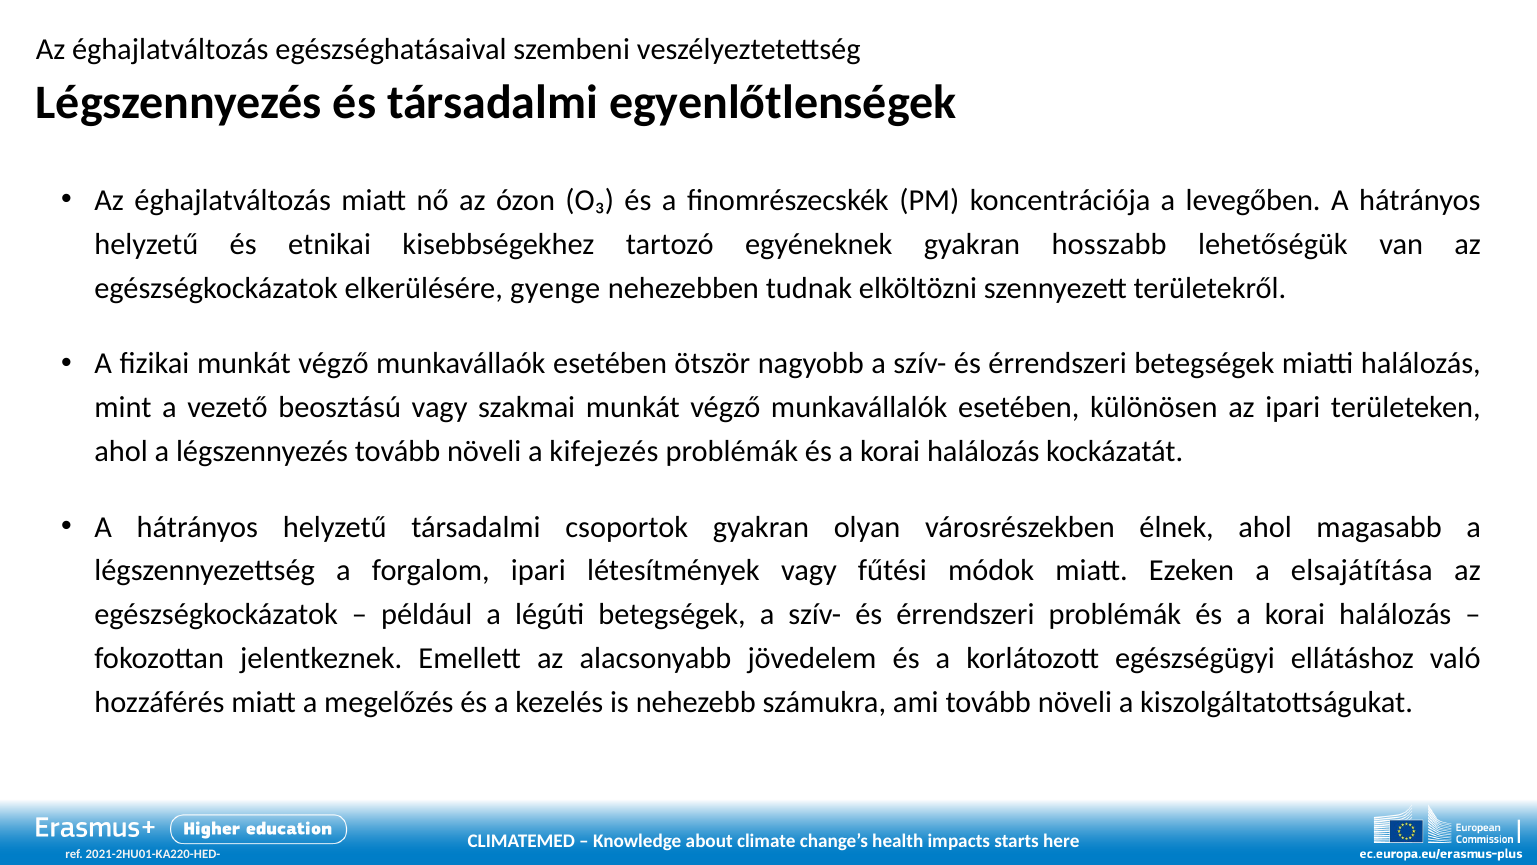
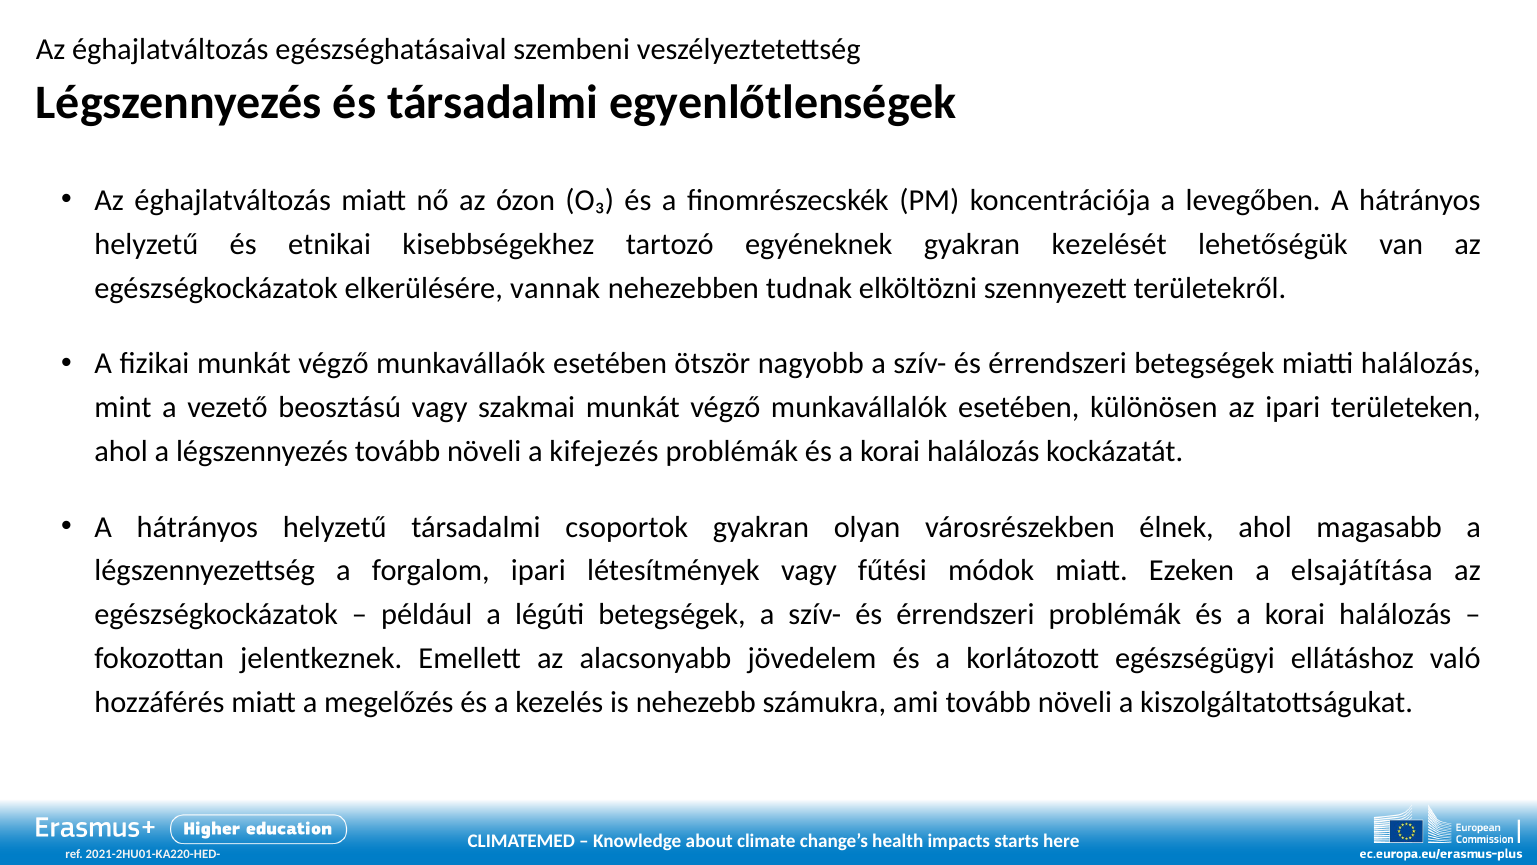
hosszabb: hosszabb -> kezelését (1109, 244)
gyenge: gyenge -> vannak (555, 288)
